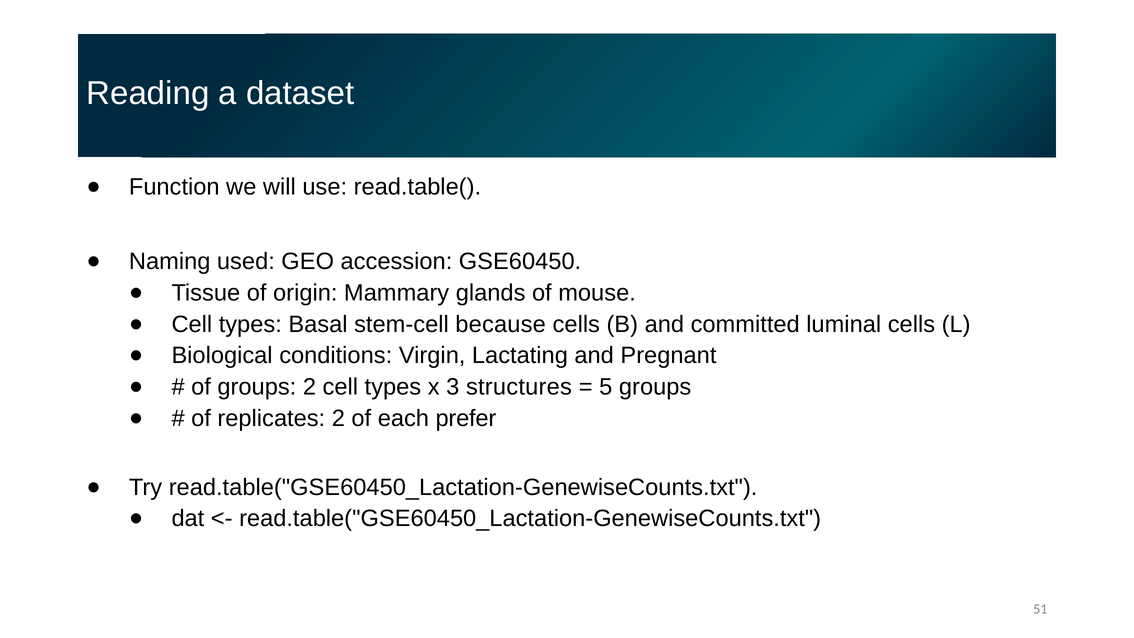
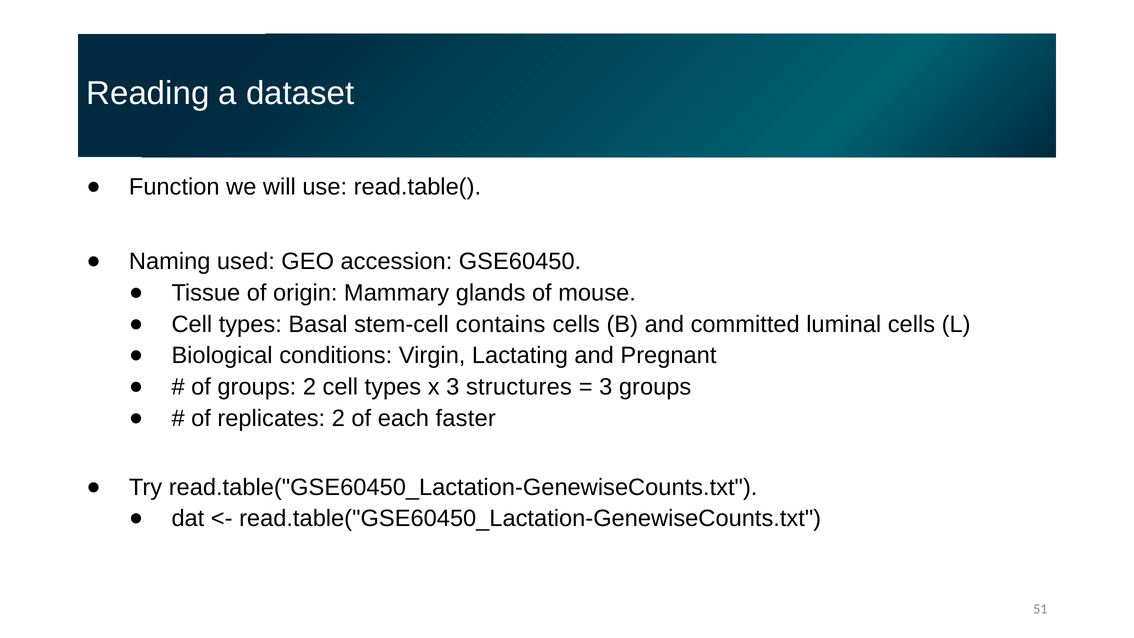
because: because -> contains (501, 324)
5: 5 -> 3 (606, 387)
prefer: prefer -> faster (466, 418)
